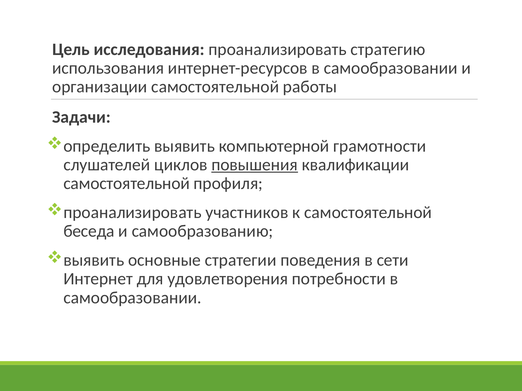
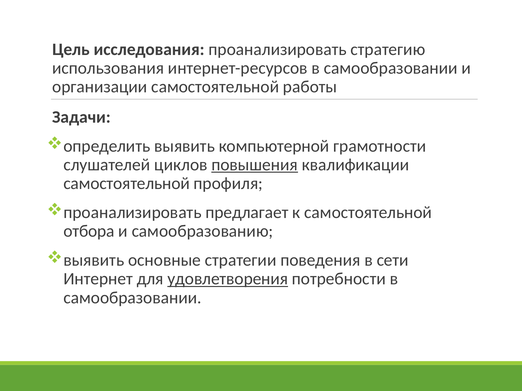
участников: участников -> предлагает (247, 213)
беседа: беседа -> отбора (89, 232)
удовлетворения underline: none -> present (228, 279)
